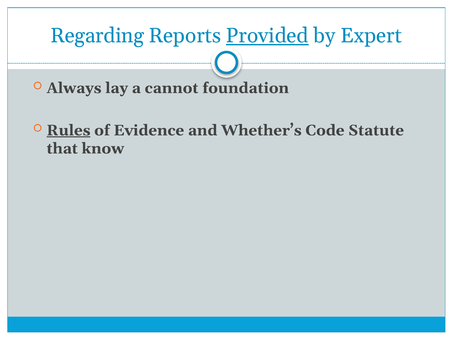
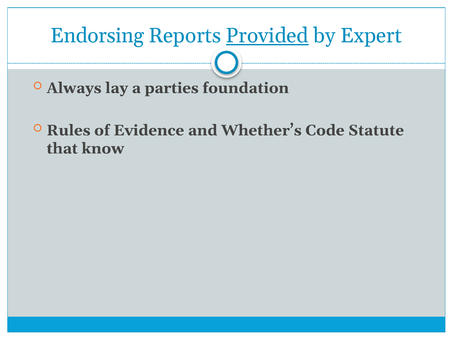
Regarding: Regarding -> Endorsing (97, 36)
cannot: cannot -> parties (172, 88)
Rules underline: present -> none (69, 130)
